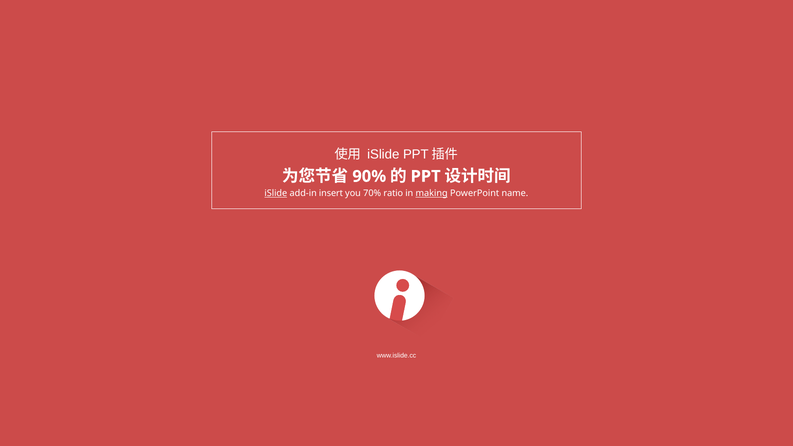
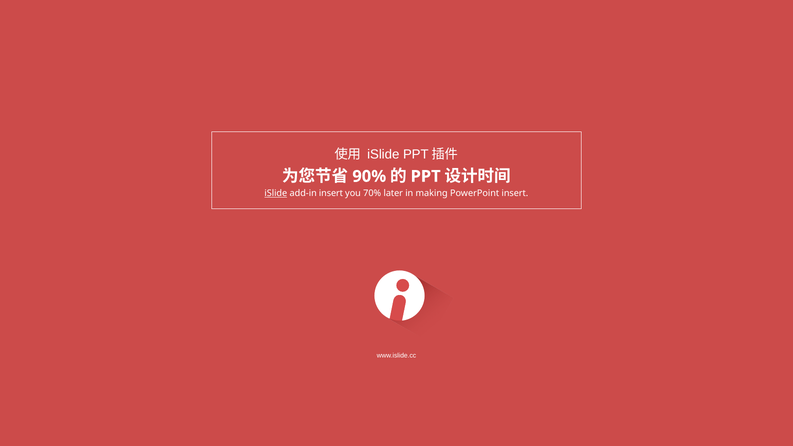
ratio: ratio -> later (393, 193)
making underline: present -> none (432, 193)
PowerPoint name: name -> insert (515, 193)
